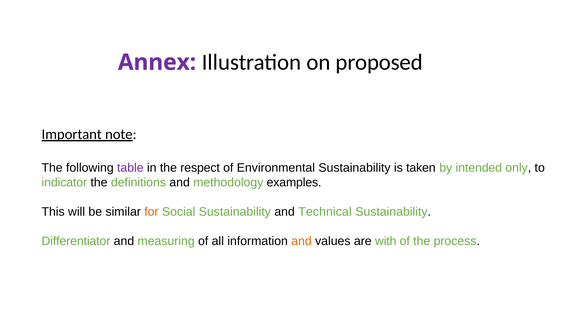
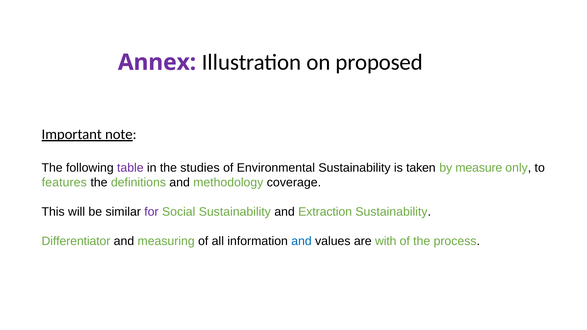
respect: respect -> studies (200, 168)
intended: intended -> measure (479, 168)
indicator: indicator -> features (64, 183)
examples: examples -> coverage (294, 183)
for colour: orange -> purple (151, 212)
Technical: Technical -> Extraction (325, 212)
and colour: orange -> blue (302, 241)
